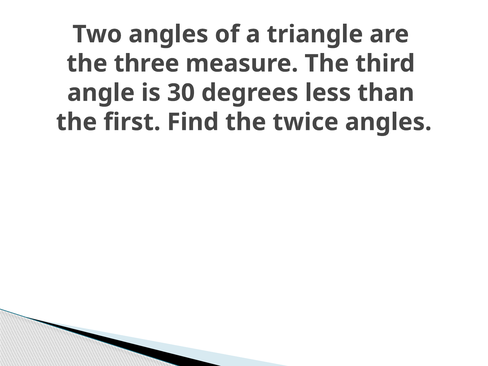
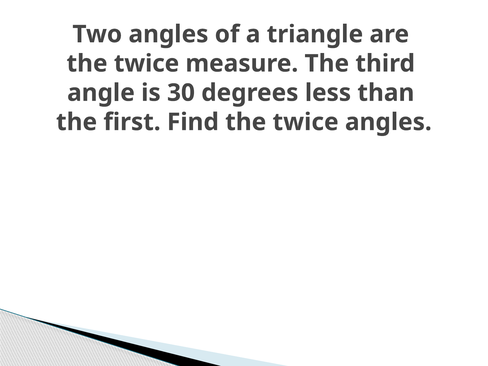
three: three -> twice (147, 64)
